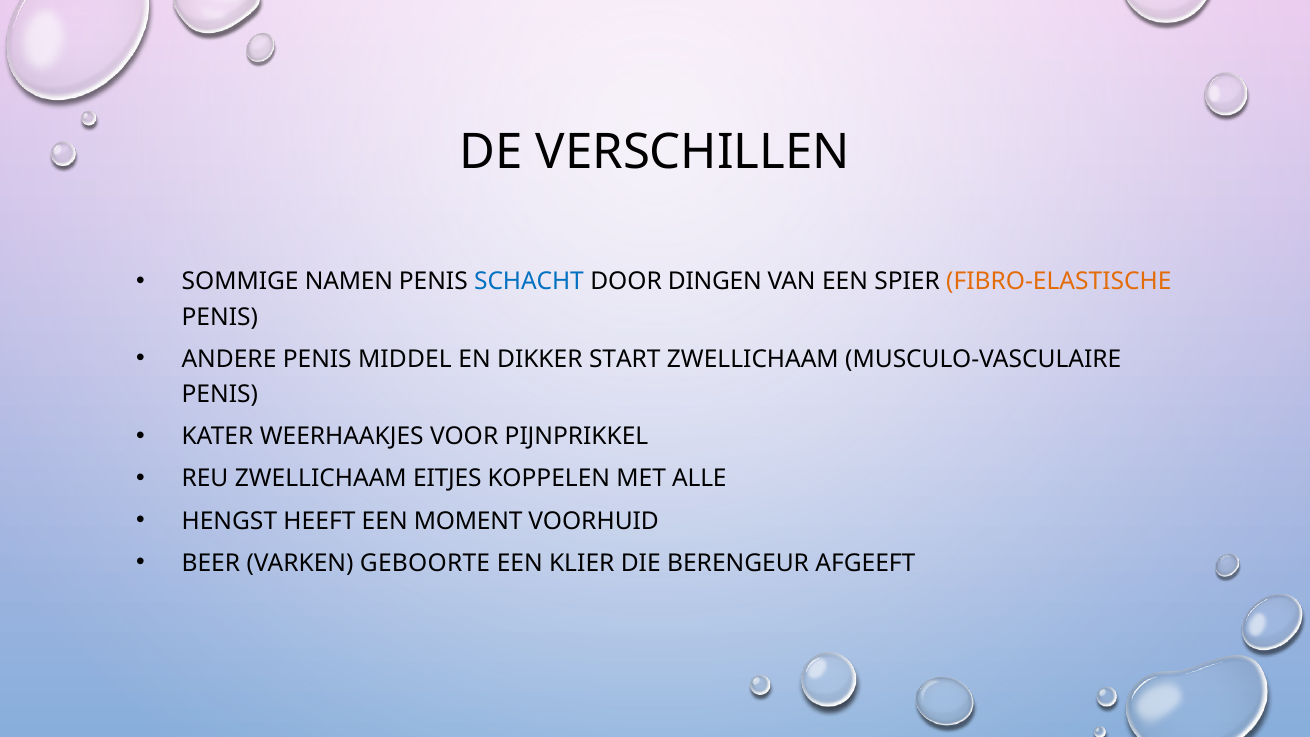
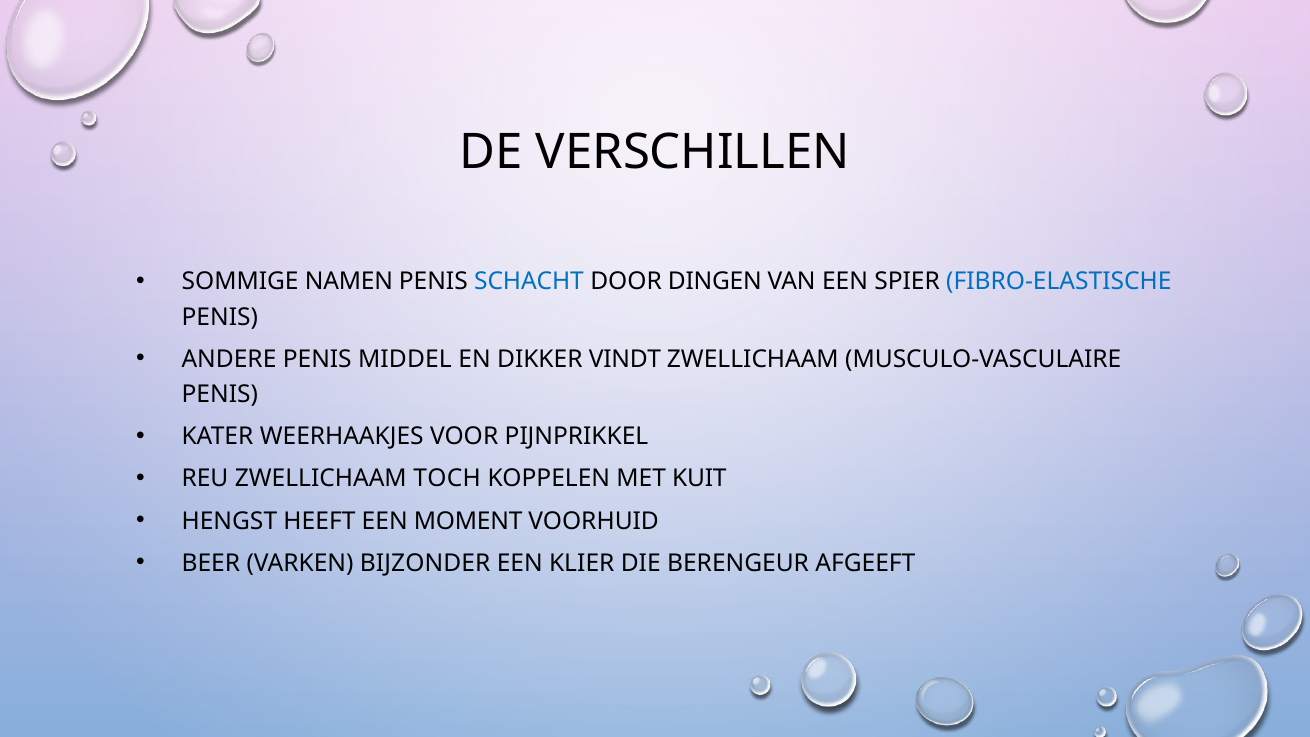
FIBRO-ELASTISCHE colour: orange -> blue (1059, 282)
START: START -> VINDT (625, 359)
EITJES: EITJES -> TOCH (447, 479)
ALLE: ALLE -> KUIT (699, 479)
GEBOORTE: GEBOORTE -> BIJZONDER (425, 563)
